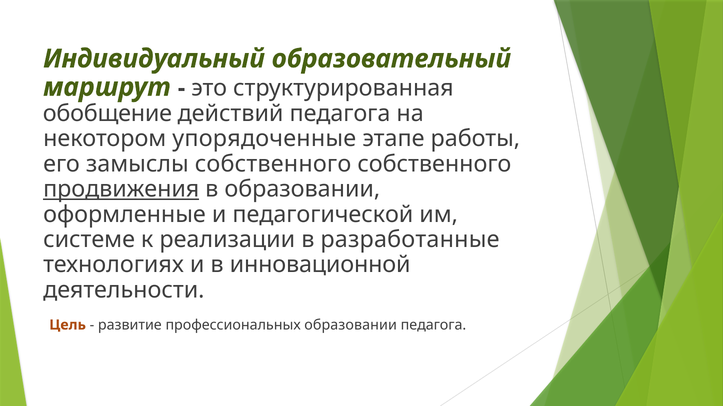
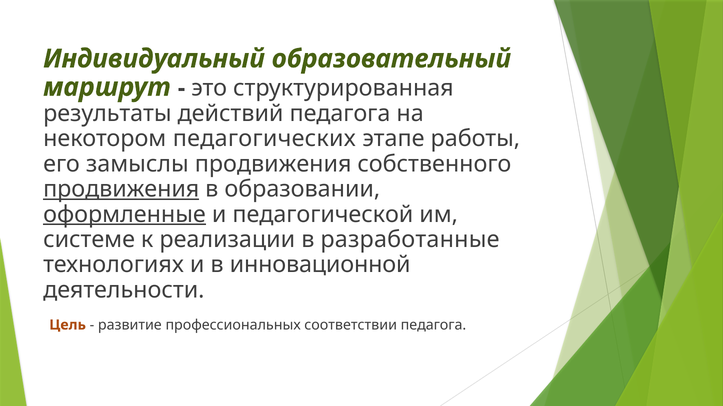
обобщение: обобщение -> результаты (107, 114)
упорядоченные: упорядоченные -> педагогических (264, 139)
замыслы собственного: собственного -> продвижения (273, 164)
оформленные underline: none -> present (125, 215)
профессиональных образовании: образовании -> соответствии (351, 325)
